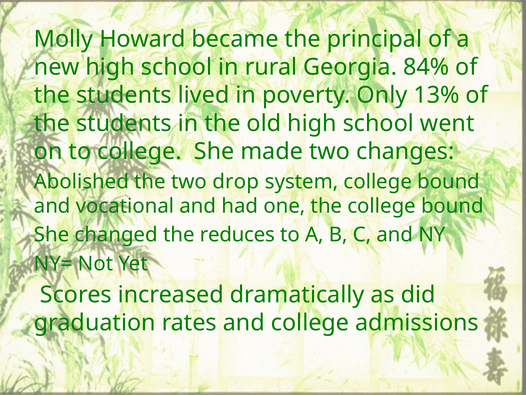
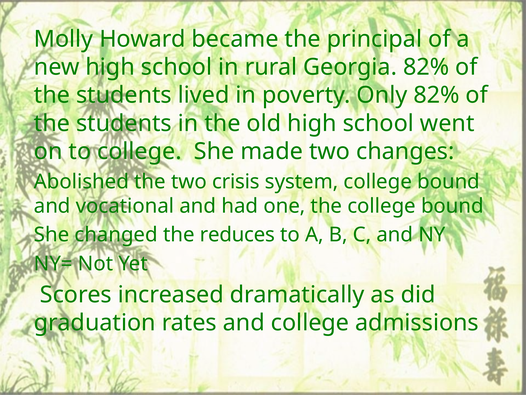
Georgia 84%: 84% -> 82% (426, 67)
Only 13%: 13% -> 82% (436, 95)
drop: drop -> crisis (236, 181)
